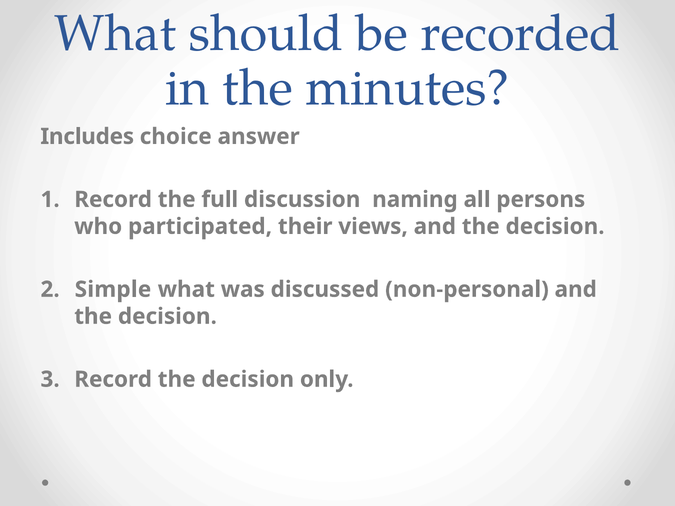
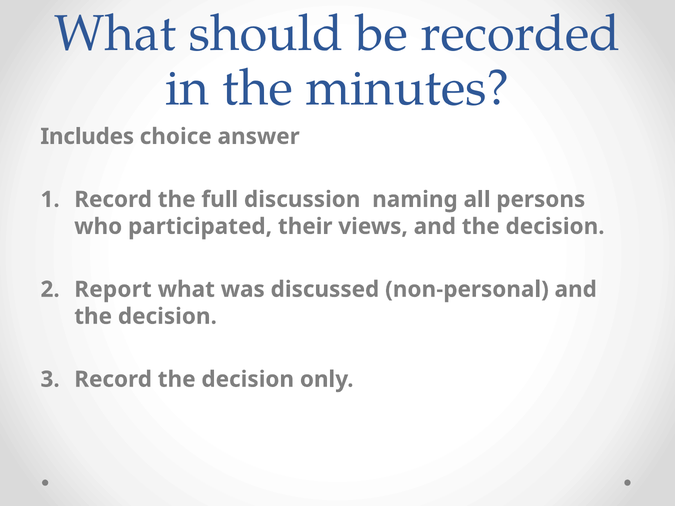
Simple: Simple -> Report (113, 290)
